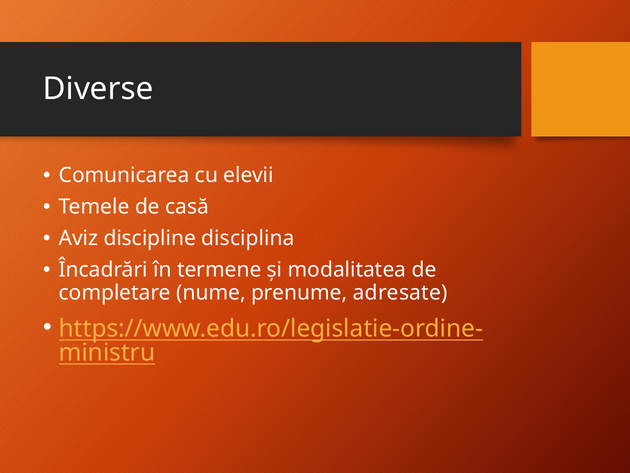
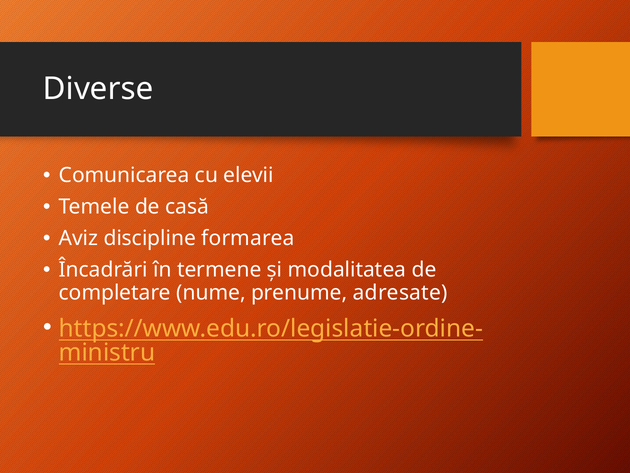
disciplina: disciplina -> formarea (248, 238)
